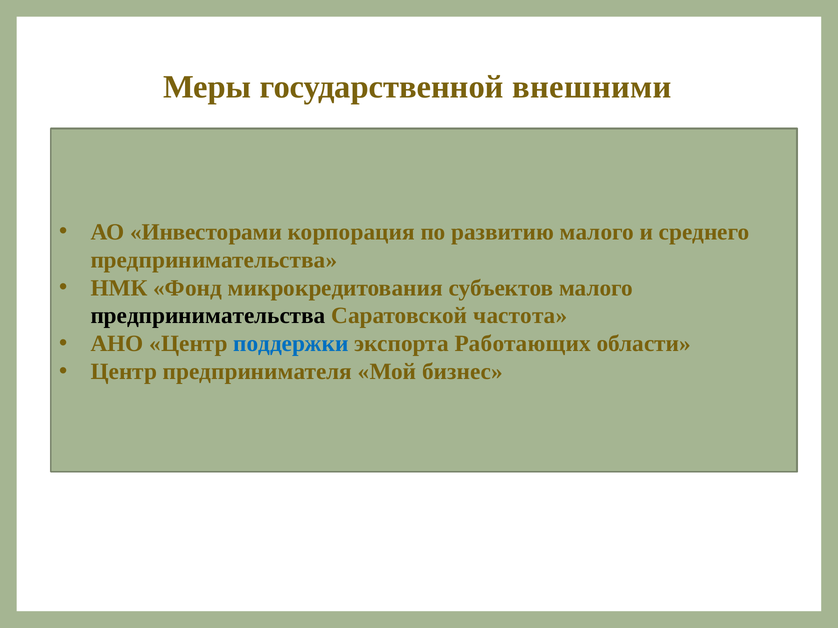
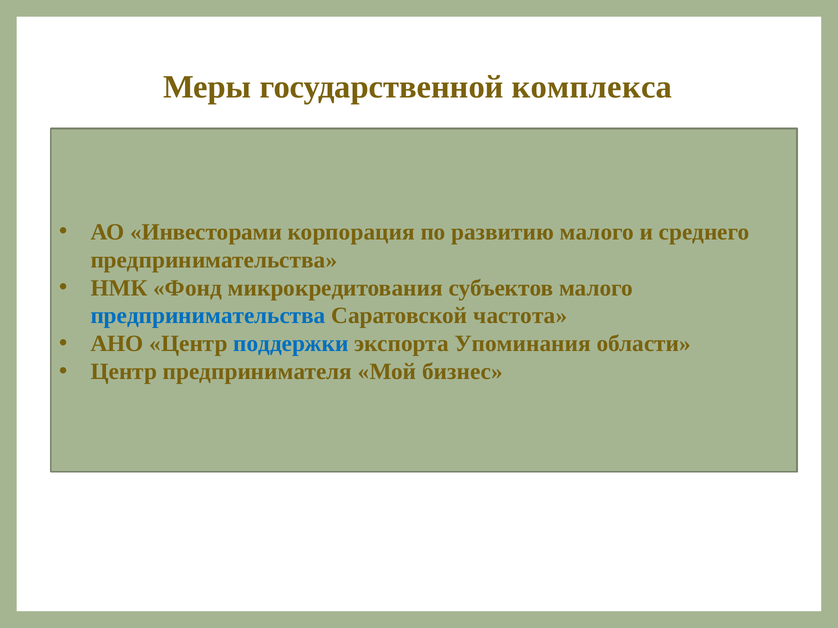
внешними: внешними -> комплекса (592, 87)
предпринимательства colour: black -> blue (208, 316)
Работающих: Работающих -> Упоминания (523, 344)
